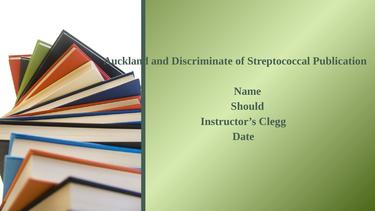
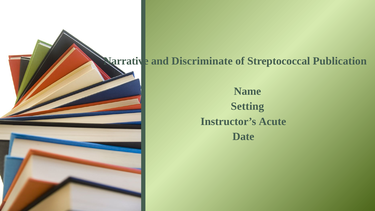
Auckland: Auckland -> Narrative (126, 61)
Should: Should -> Setting (247, 106)
Clegg: Clegg -> Acute (272, 121)
